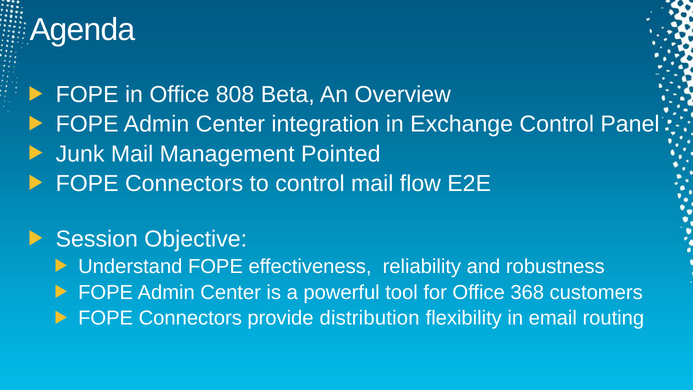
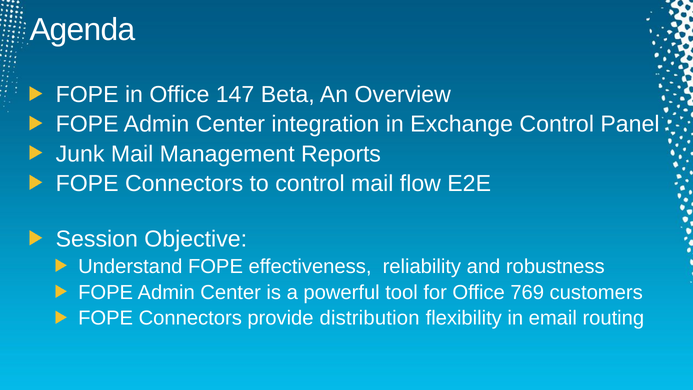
808: 808 -> 147 (235, 95)
Pointed: Pointed -> Reports (341, 154)
368: 368 -> 769 (527, 292)
